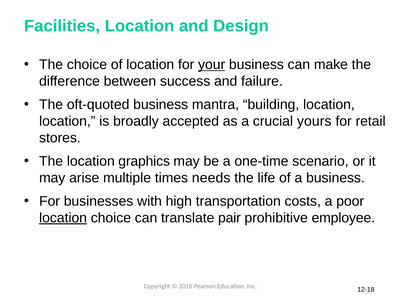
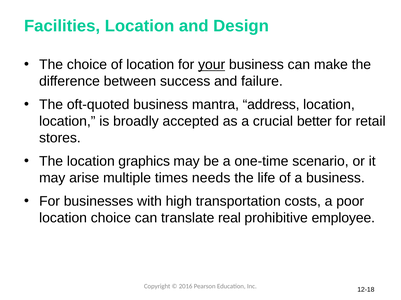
building: building -> address (271, 105)
yours: yours -> better (314, 122)
location underline: present -> none (63, 218)
pair: pair -> real (229, 218)
